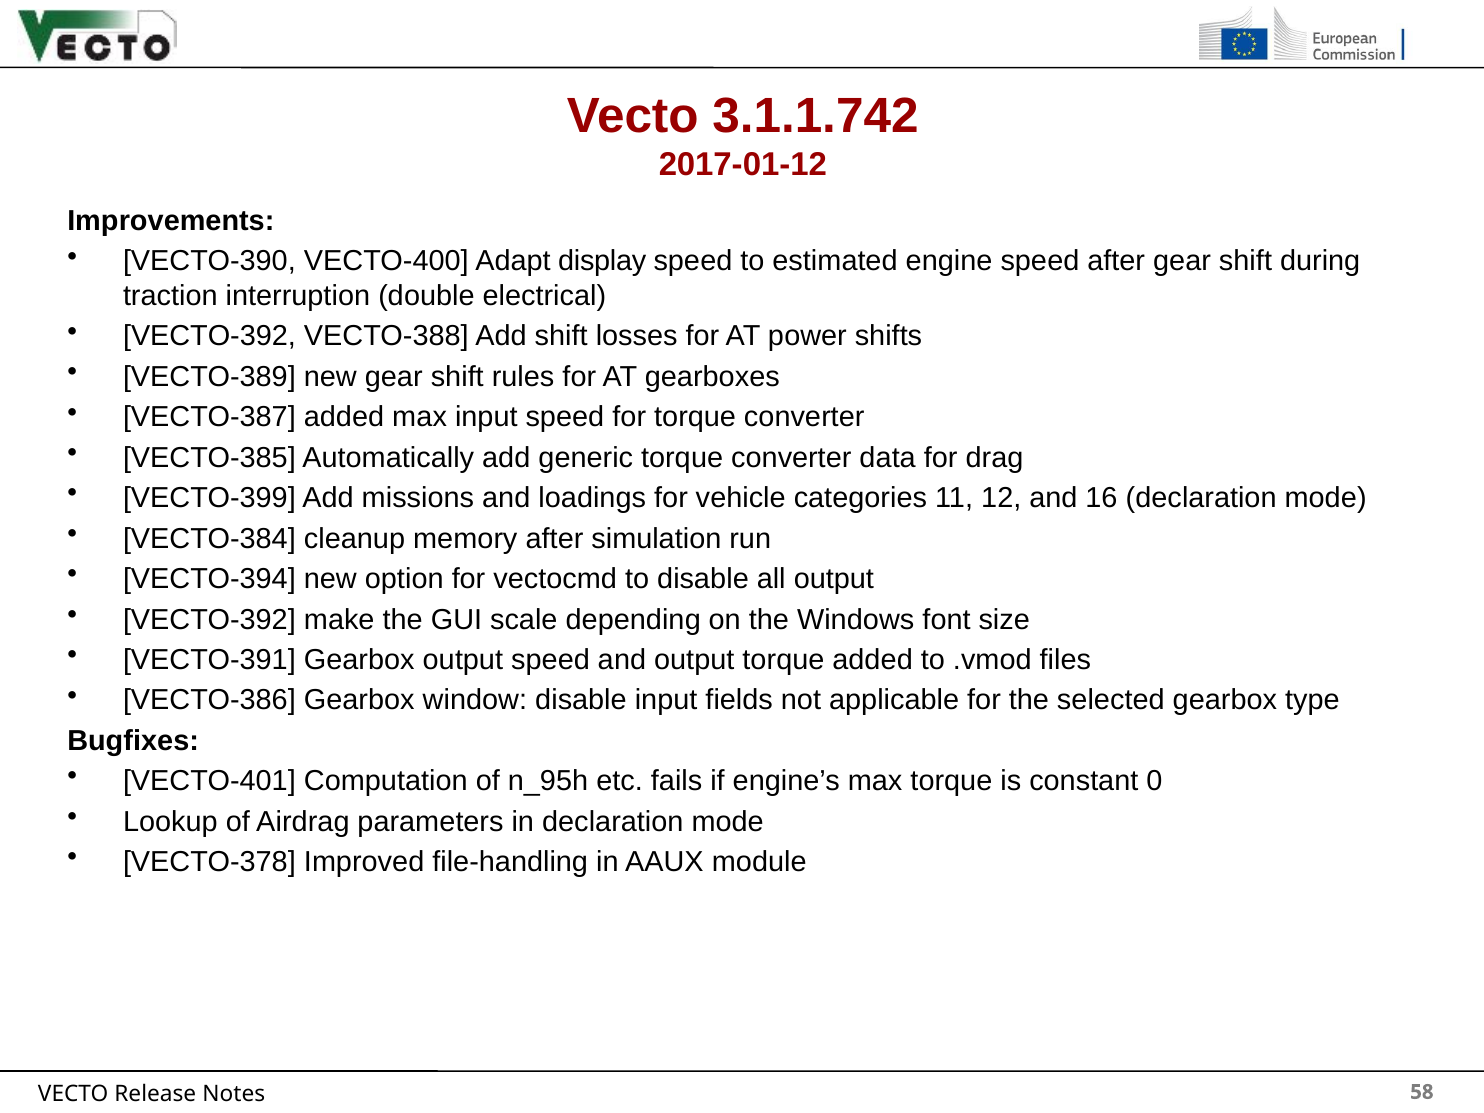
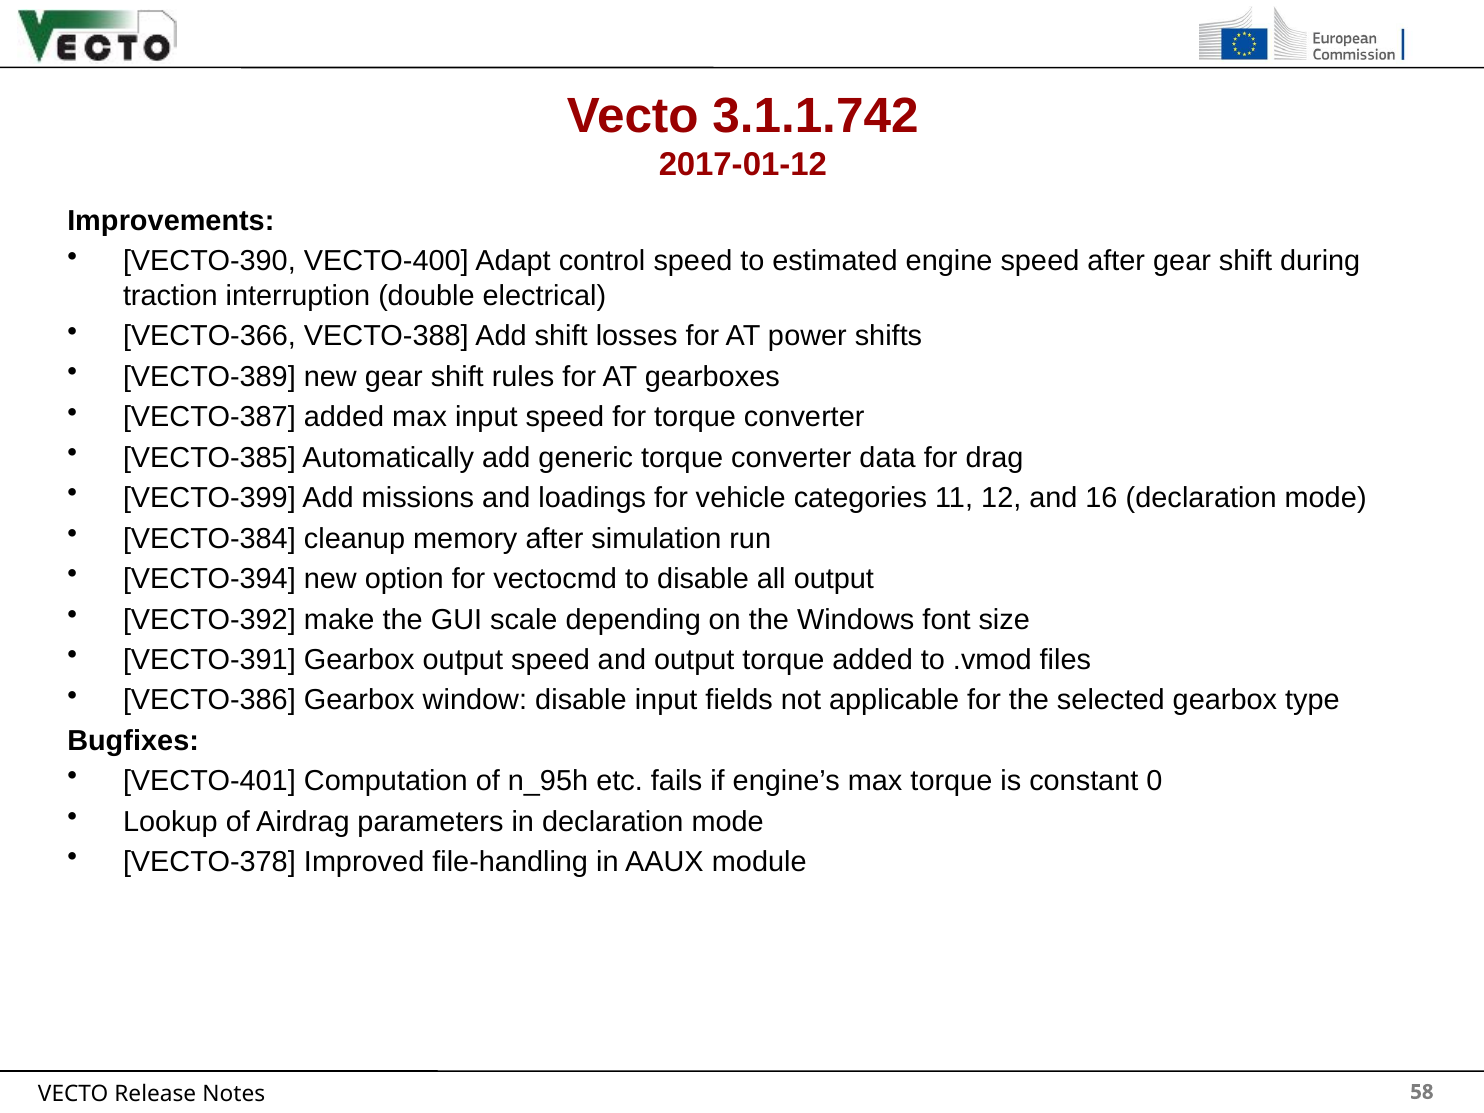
display: display -> control (602, 261)
VECTO-392: VECTO-392 -> VECTO-366 (209, 336)
